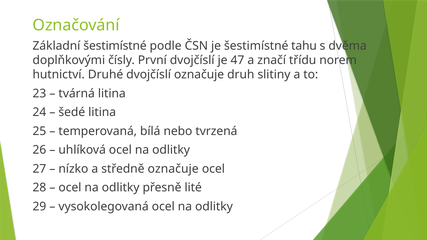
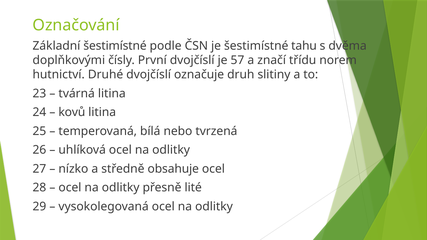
47: 47 -> 57 (237, 60)
šedé: šedé -> kovů (72, 112)
středně označuje: označuje -> obsahuje (173, 169)
